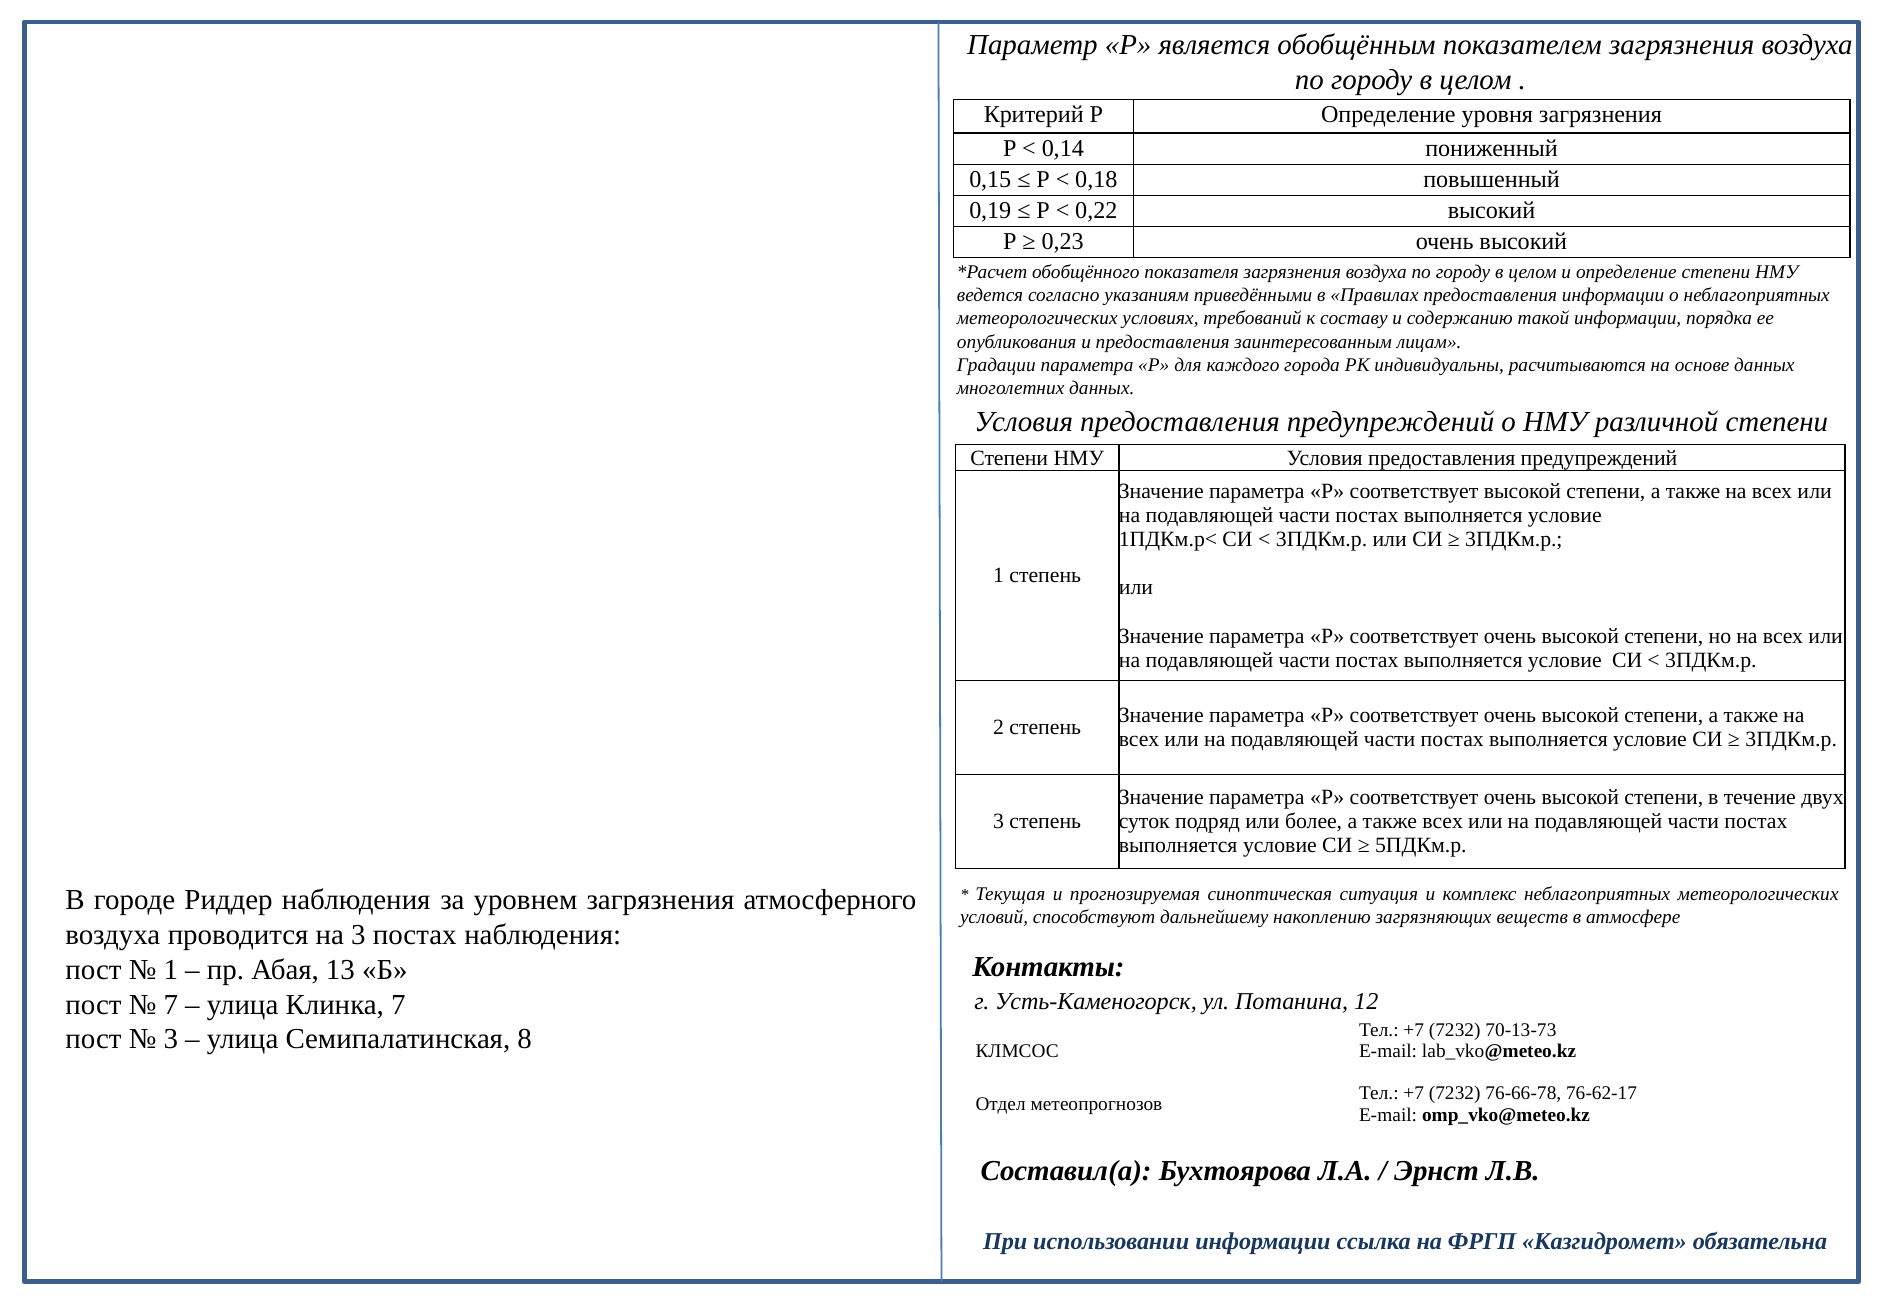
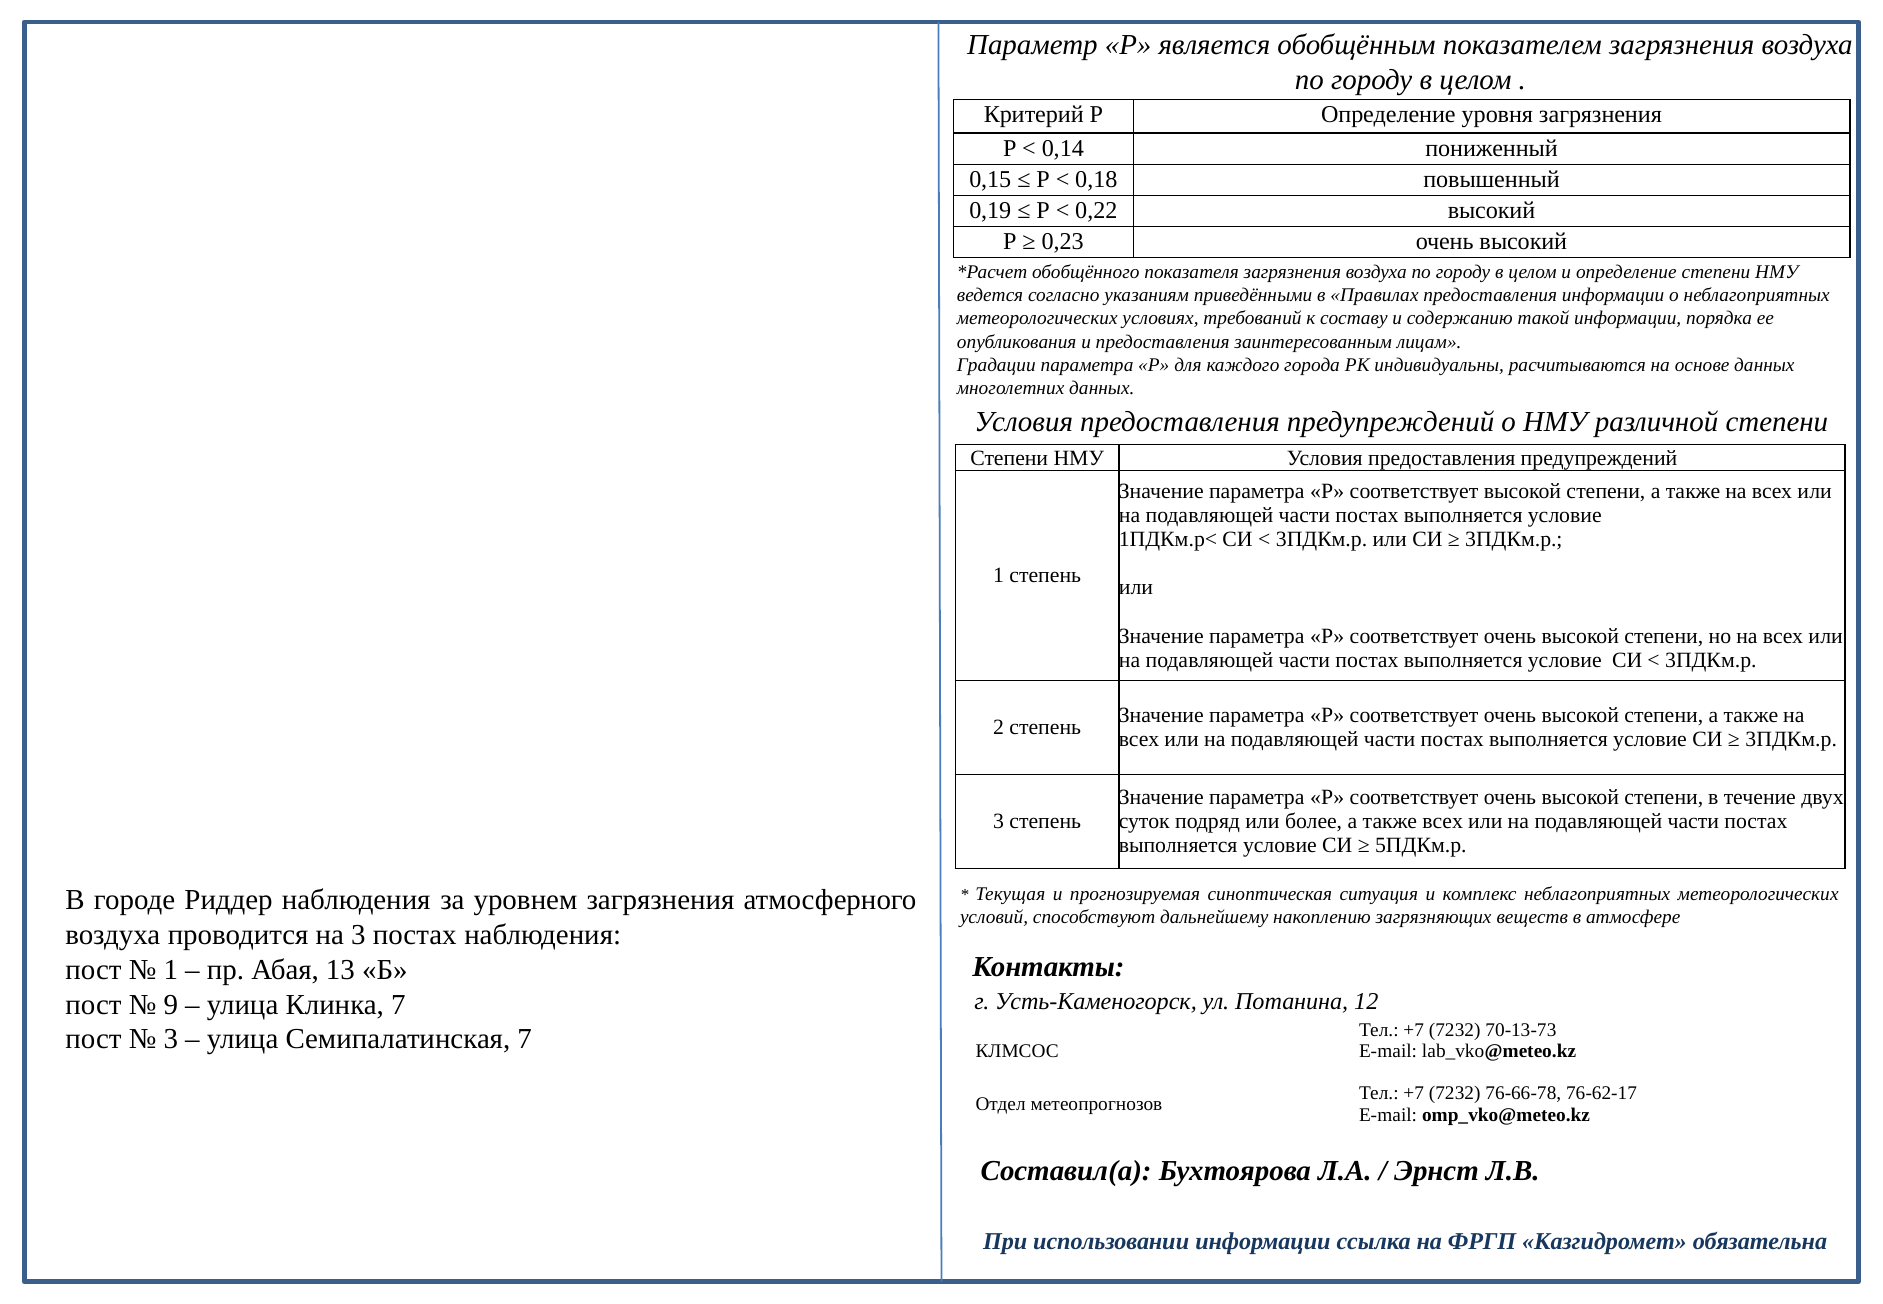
7: 7 -> 9 (171, 1004)
Семипалатинская 8: 8 -> 7 (525, 1039)
